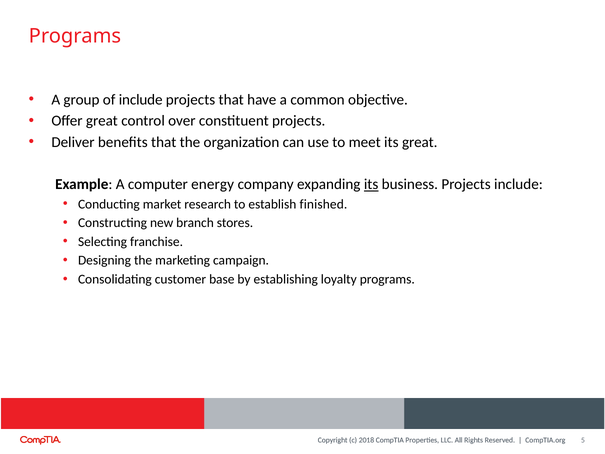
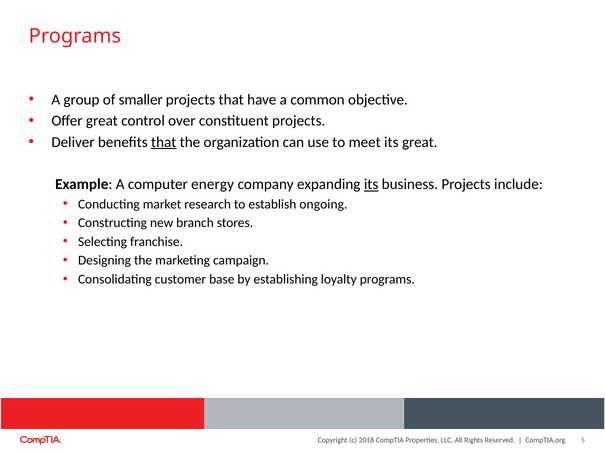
of include: include -> smaller (141, 100)
that underline: none -> present (164, 142)
finished: finished -> ongoing (323, 204)
